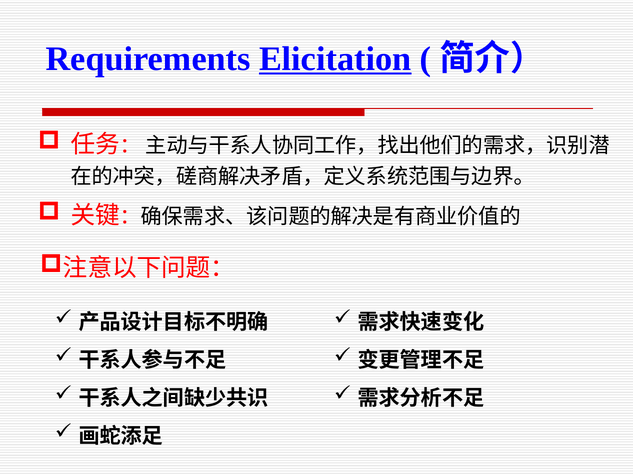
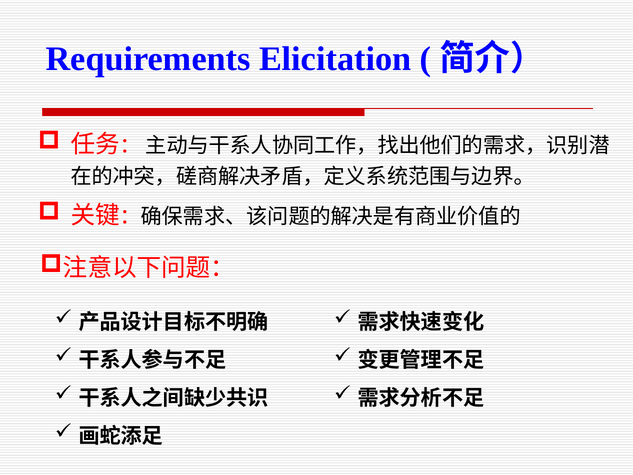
Elicitation underline: present -> none (335, 59)
